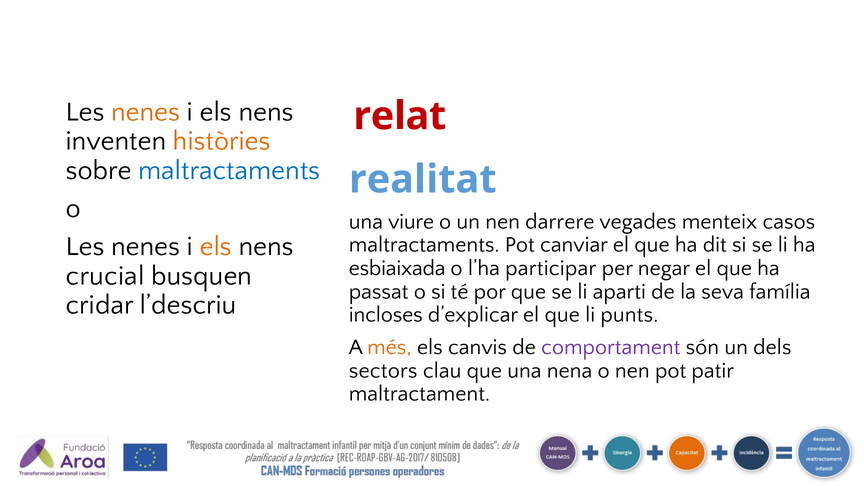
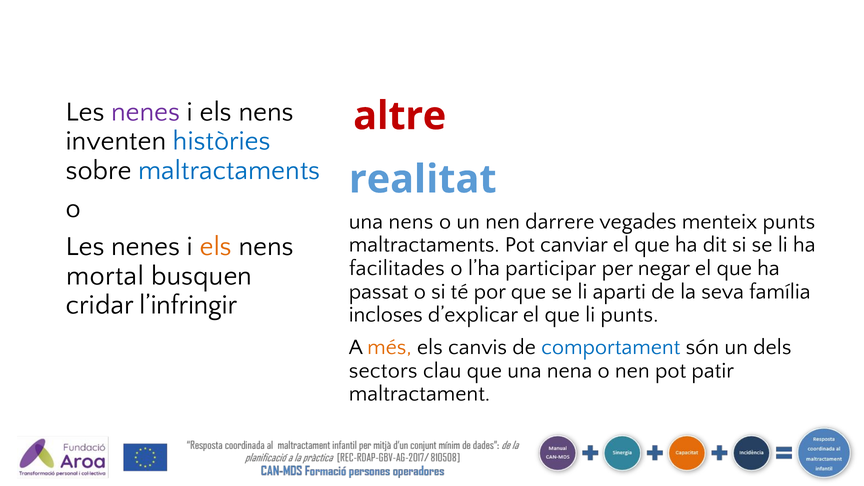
relat: relat -> altre (400, 116)
nenes colour: orange -> purple (146, 112)
històries colour: orange -> blue (222, 141)
una viure: viure -> nens (411, 222)
menteix casos: casos -> punts (789, 222)
esbiaixada: esbiaixada -> facilitades (397, 268)
crucial: crucial -> mortal (105, 276)
l’descriu: l’descriu -> l’infringir (188, 305)
comportament colour: purple -> blue (611, 347)
